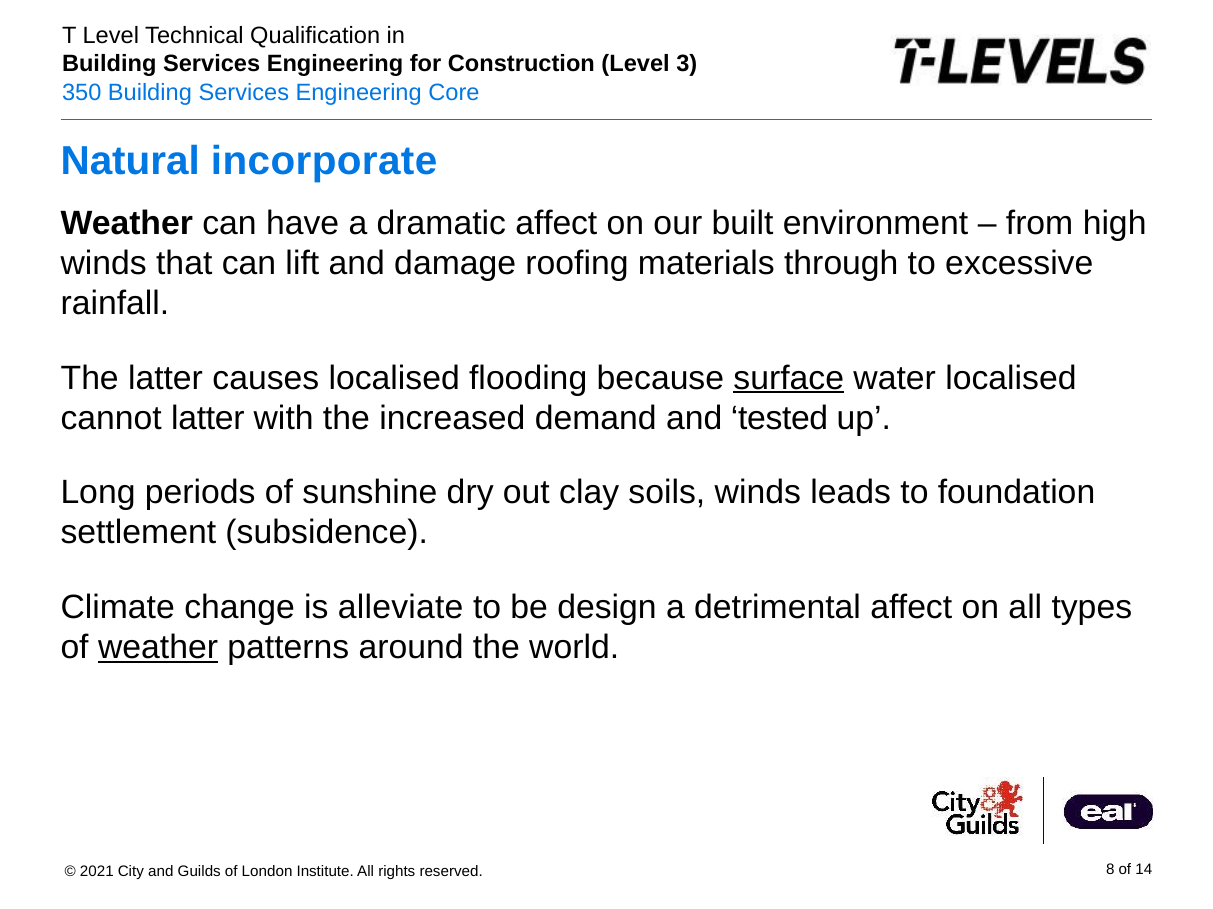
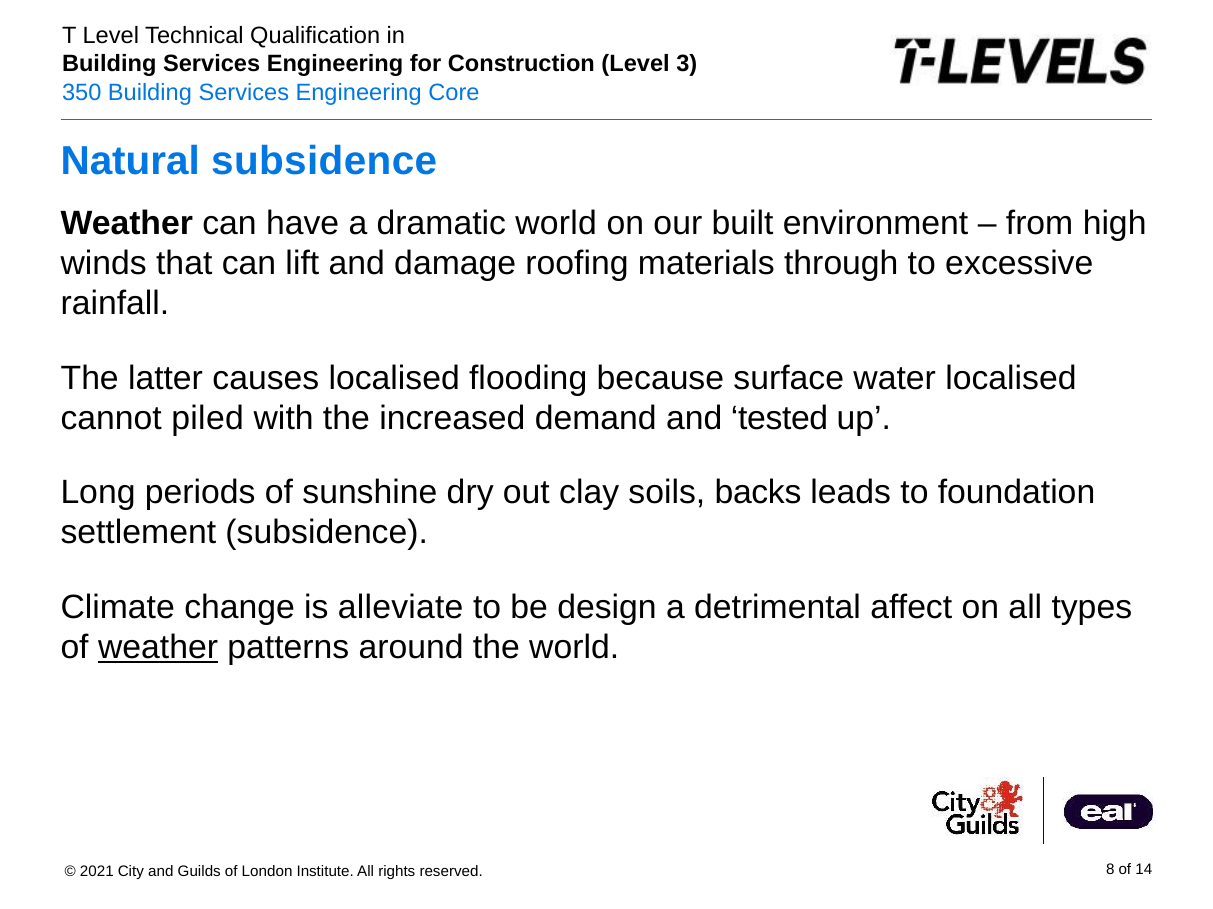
Natural incorporate: incorporate -> subsidence (324, 161)
dramatic affect: affect -> world (556, 223)
surface underline: present -> none (789, 378)
cannot latter: latter -> piled (208, 419)
soils winds: winds -> backs (758, 493)
